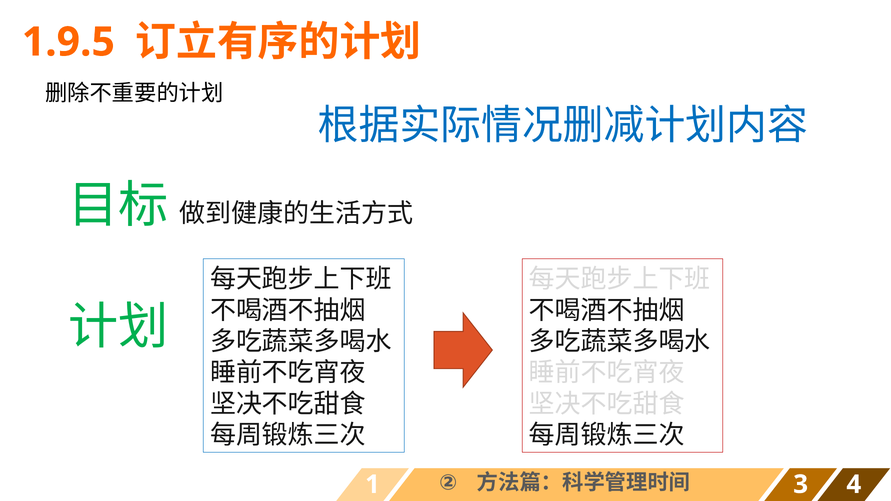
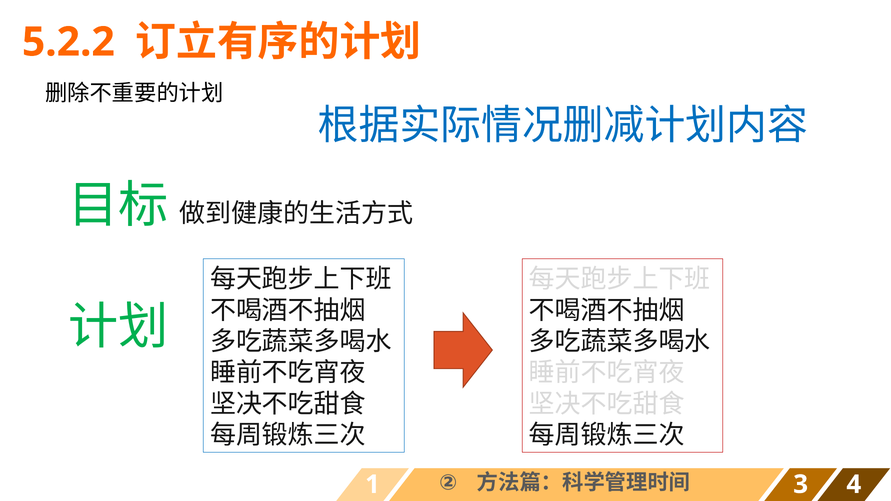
1.9.5: 1.9.5 -> 5.2.2 (68, 42)
